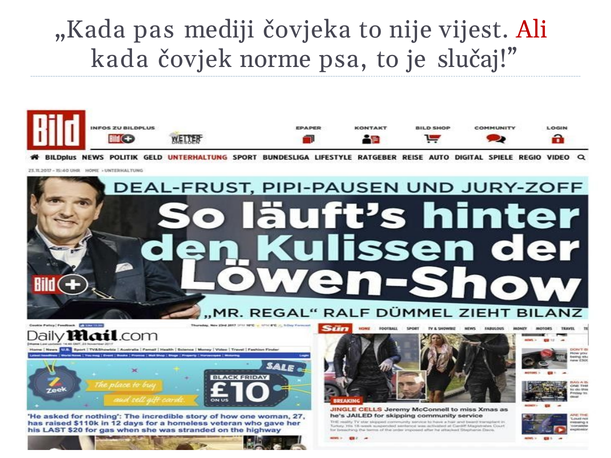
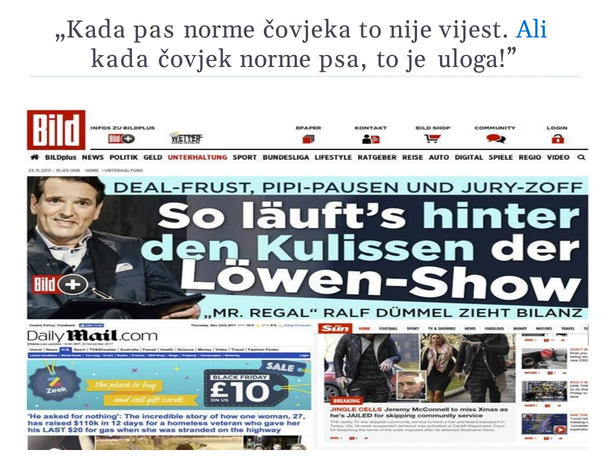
pas mediji: mediji -> norme (219, 30)
Ali colour: red -> blue (532, 30)
slučaj: slučaj -> uloga (477, 59)
